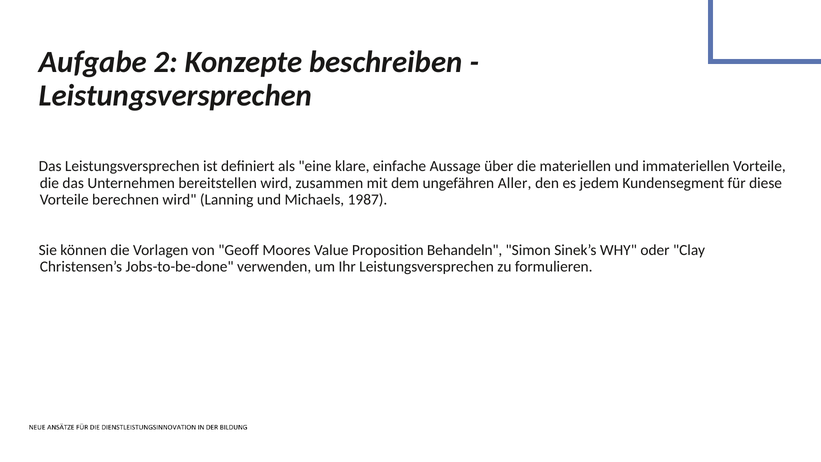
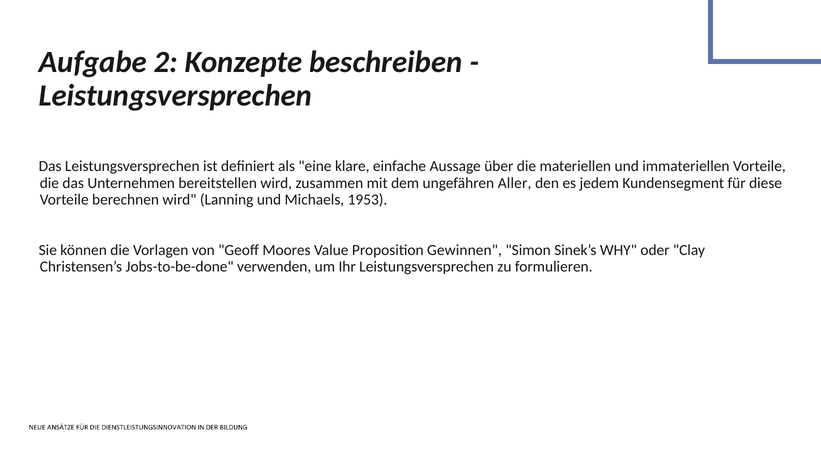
1987: 1987 -> 1953 (368, 200)
Behandeln: Behandeln -> Gewinnen (465, 250)
